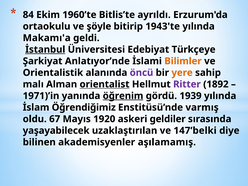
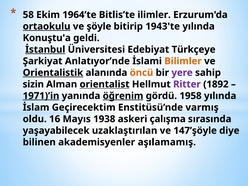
84: 84 -> 58 (28, 15)
1960’te: 1960’te -> 1964’te (79, 15)
ayrıldı: ayrıldı -> ilimler (154, 15)
ortaokulu underline: none -> present (47, 26)
Makamı'a: Makamı'a -> Konuştu'a (47, 38)
Orientalistik underline: none -> present (53, 73)
öncü colour: purple -> orange (141, 73)
yere colour: orange -> purple (182, 73)
malı: malı -> sizin (33, 84)
1971)’in underline: none -> present (41, 96)
1939: 1939 -> 1958 (191, 96)
Öğrendiğimiz: Öğrendiğimiz -> Geçirecektim (84, 107)
67: 67 -> 16 (55, 119)
1920: 1920 -> 1938 (104, 119)
geldiler: geldiler -> çalışma (168, 119)
147’belki: 147’belki -> 147’şöyle (195, 131)
